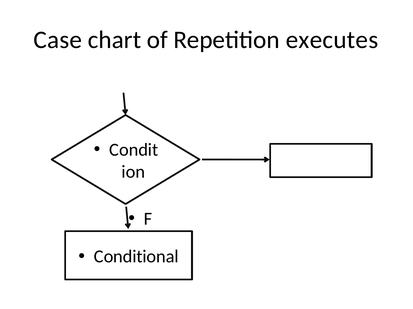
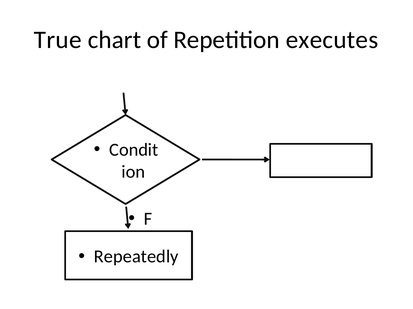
Case: Case -> True (58, 40)
Conditional: Conditional -> Repeatedly (136, 257)
